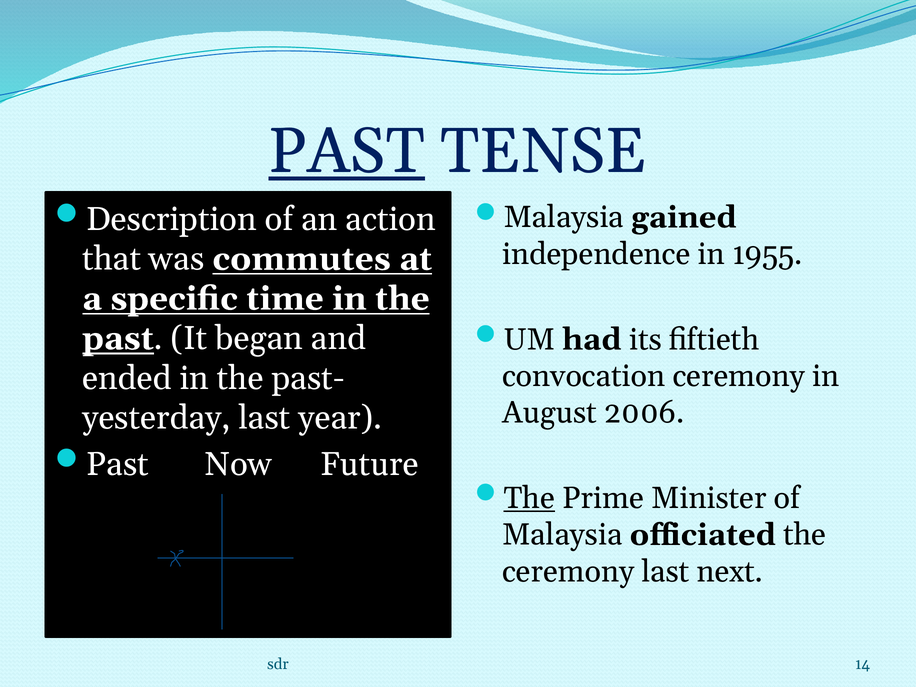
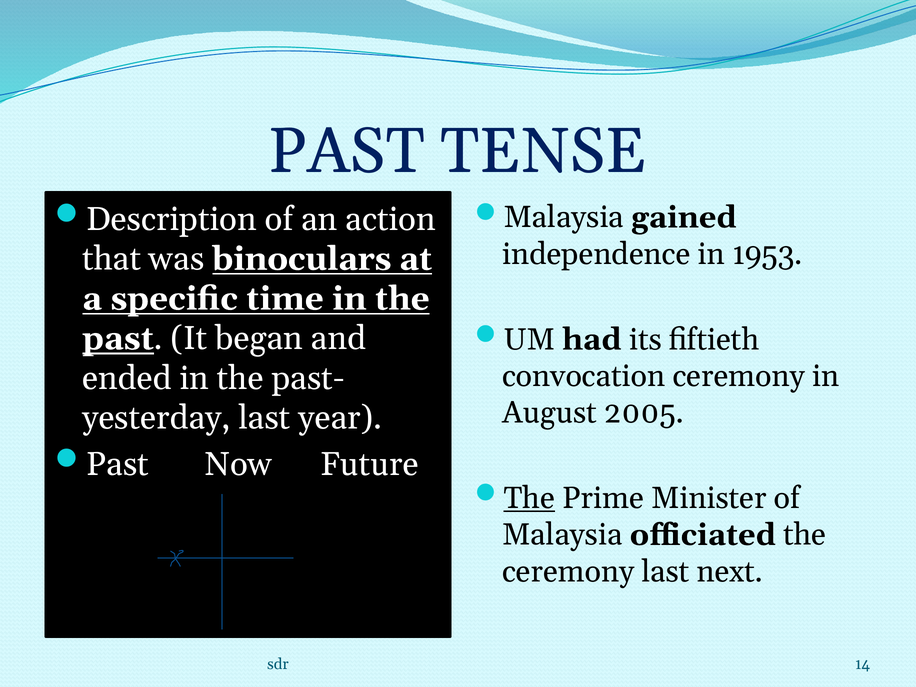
PAST underline: present -> none (347, 151)
1955: 1955 -> 1953 (767, 254)
commutes: commutes -> binoculars (302, 259)
2006: 2006 -> 2005 (644, 413)
